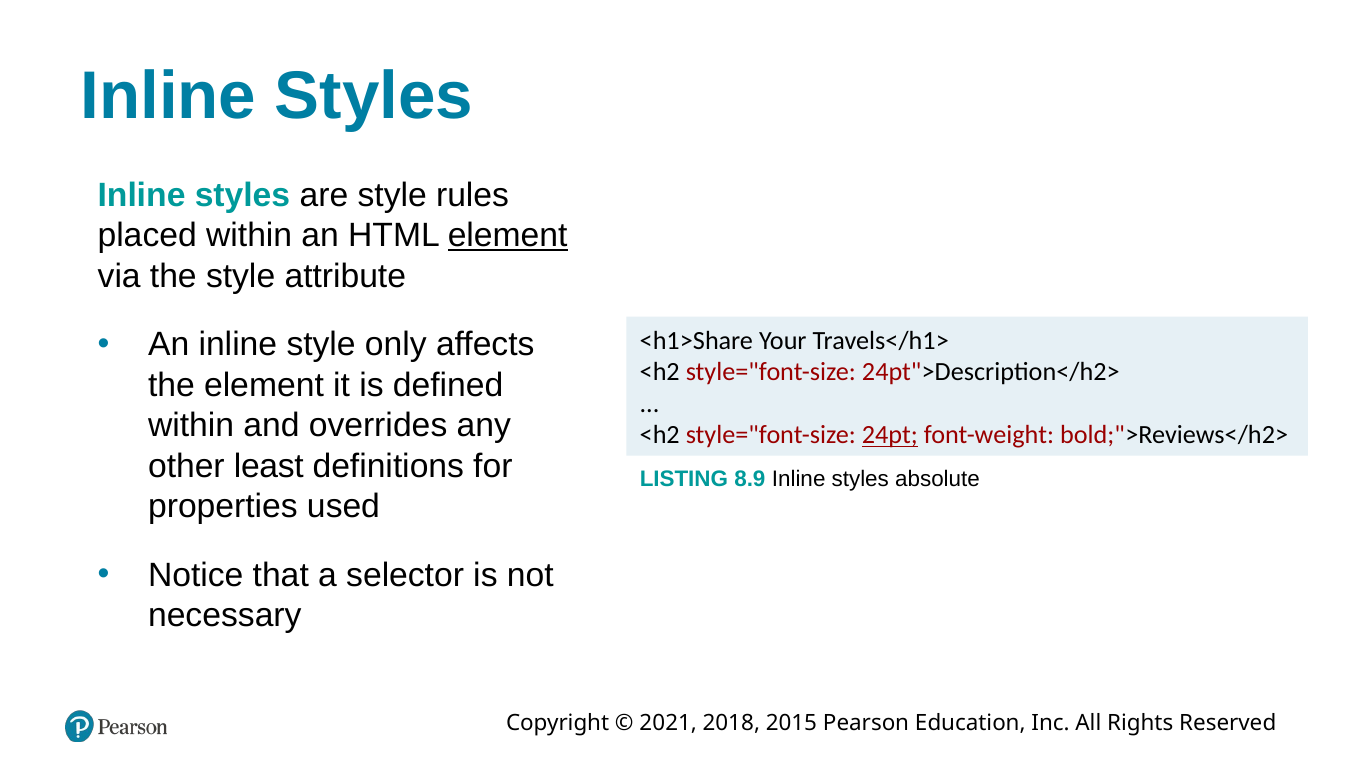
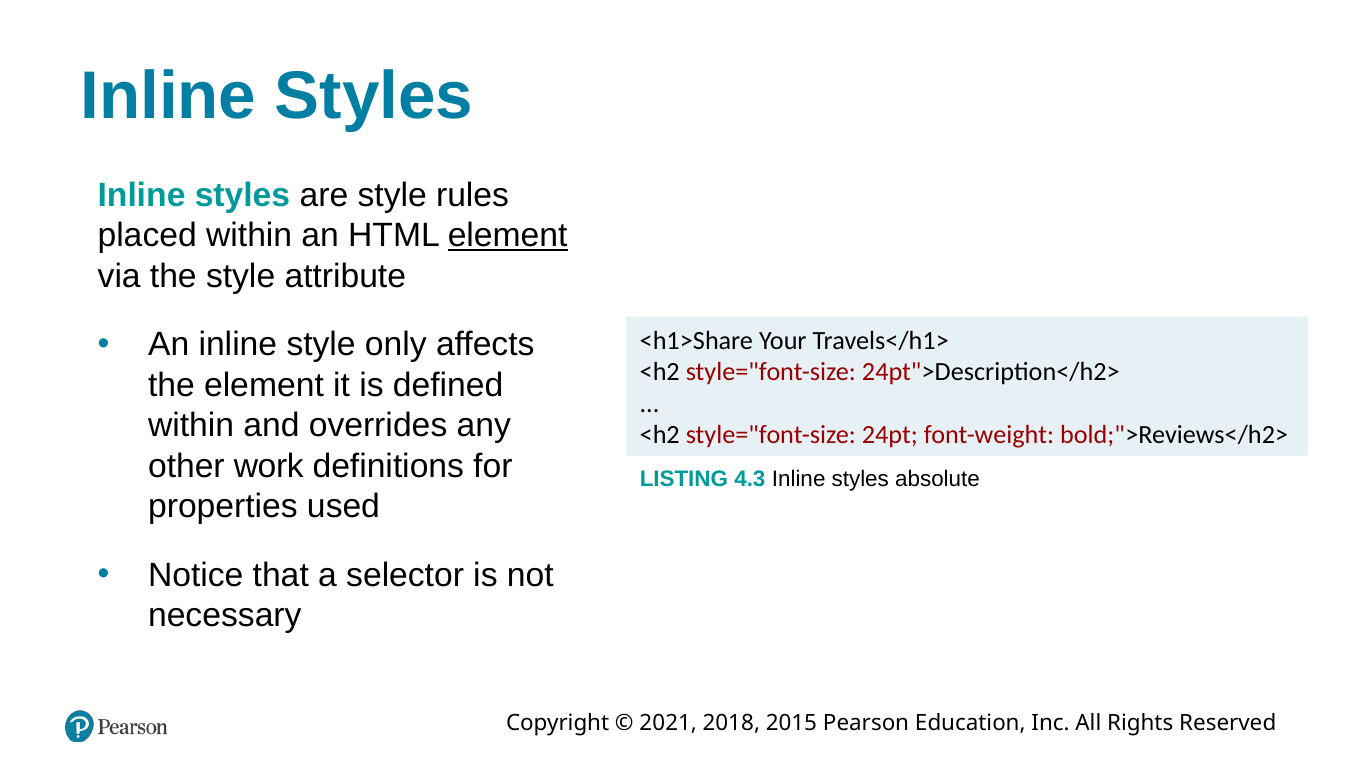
24pt underline: present -> none (890, 435)
least: least -> work (269, 466)
8.9: 8.9 -> 4.3 (750, 479)
